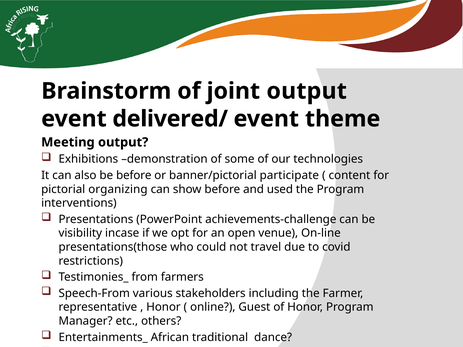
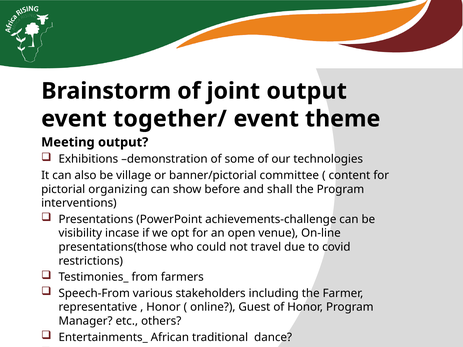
delivered/: delivered/ -> together/ (170, 119)
be before: before -> village (134, 175)
participate: participate -> committee (289, 175)
used: used -> shall (280, 189)
